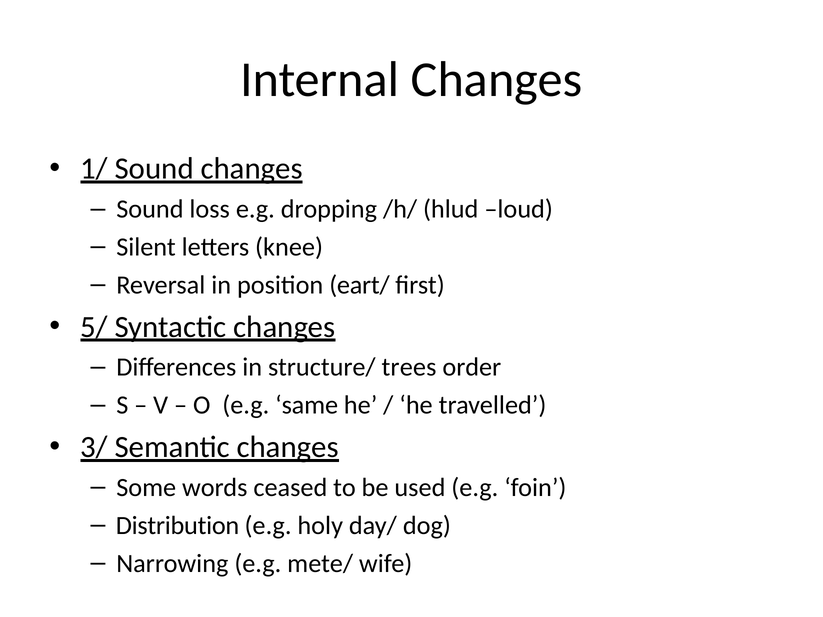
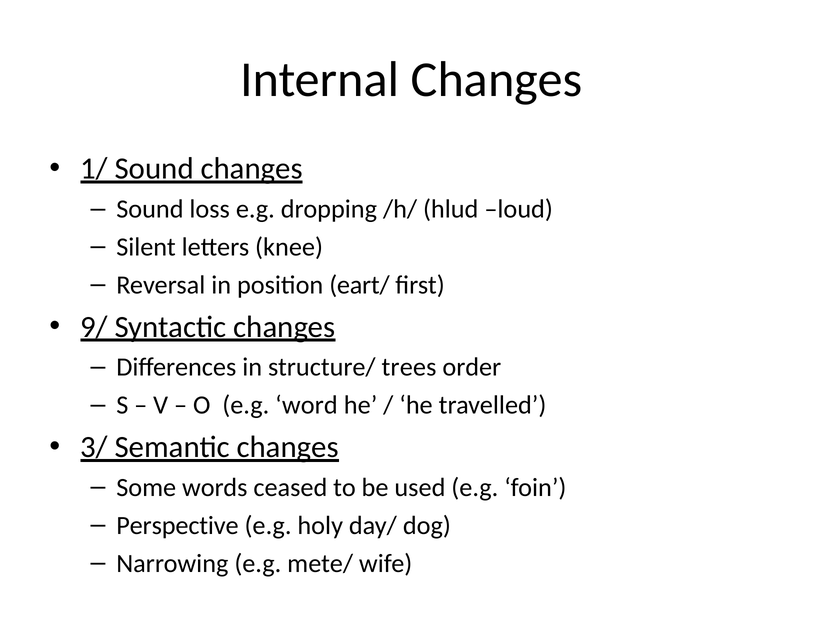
5/: 5/ -> 9/ (94, 327)
same: same -> word (307, 405)
Distribution: Distribution -> Perspective (177, 526)
